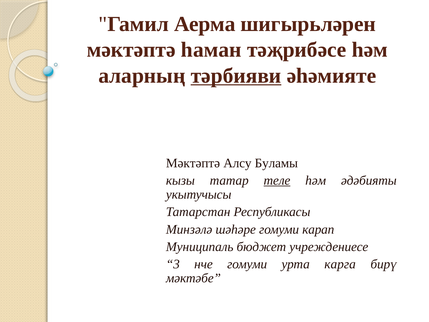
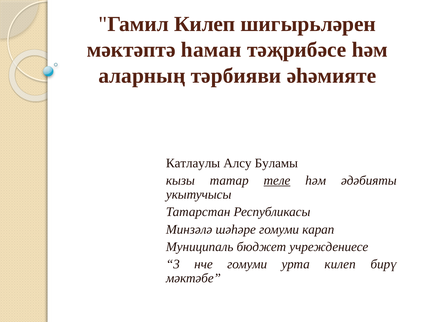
Гамил Аерма: Аерма -> Килеп (205, 24)
тәрбияви underline: present -> none (236, 76)
Мәктәптә: Мәктәптә -> Катлаулы (193, 163)
урта карга: карга -> килеп (340, 264)
